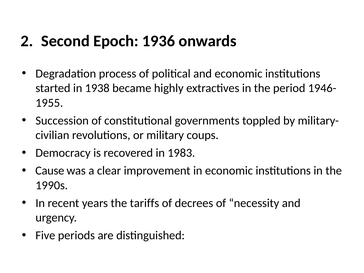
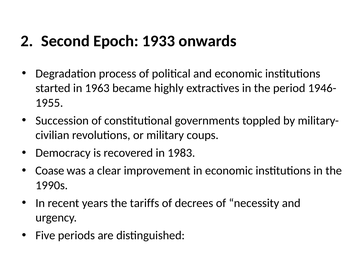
1936: 1936 -> 1933 (159, 41)
1938: 1938 -> 1963 (97, 88)
Cause: Cause -> Coase (50, 171)
